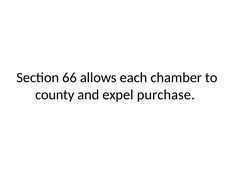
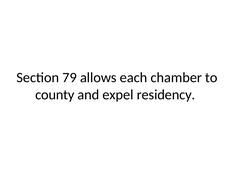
66: 66 -> 79 (70, 78)
purchase: purchase -> residency (166, 95)
